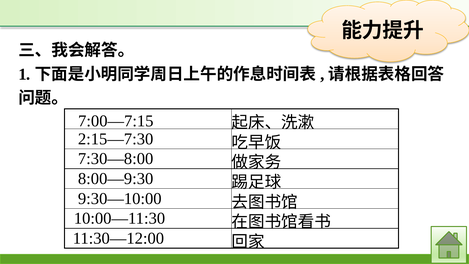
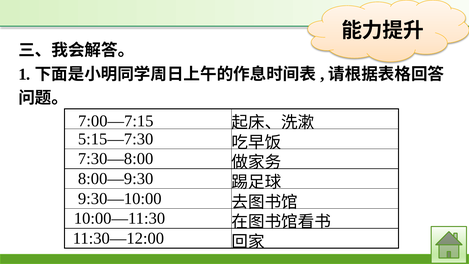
2:15—7:30: 2:15—7:30 -> 5:15—7:30 (116, 139)
